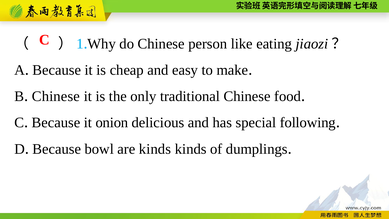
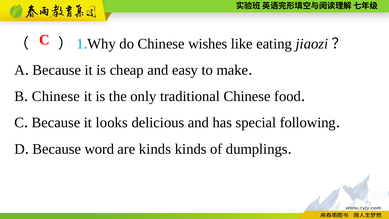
person: person -> wishes (208, 44)
onion: onion -> looks (112, 123)
bowl: bowl -> word (99, 149)
